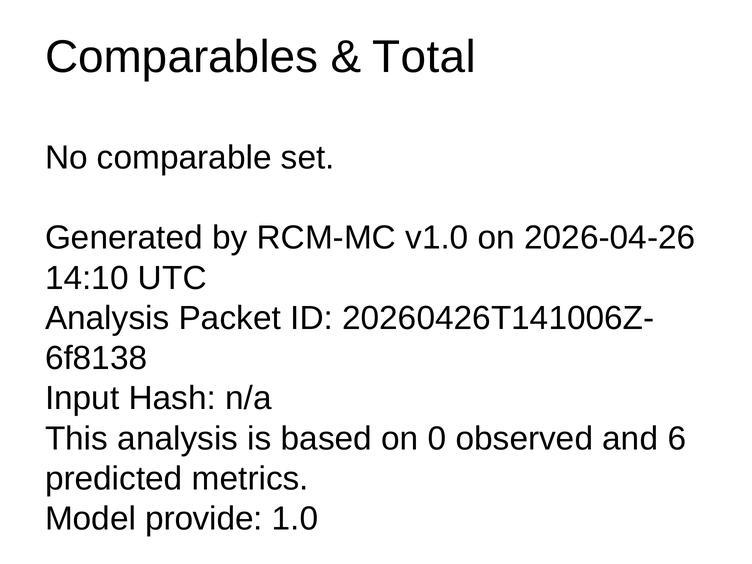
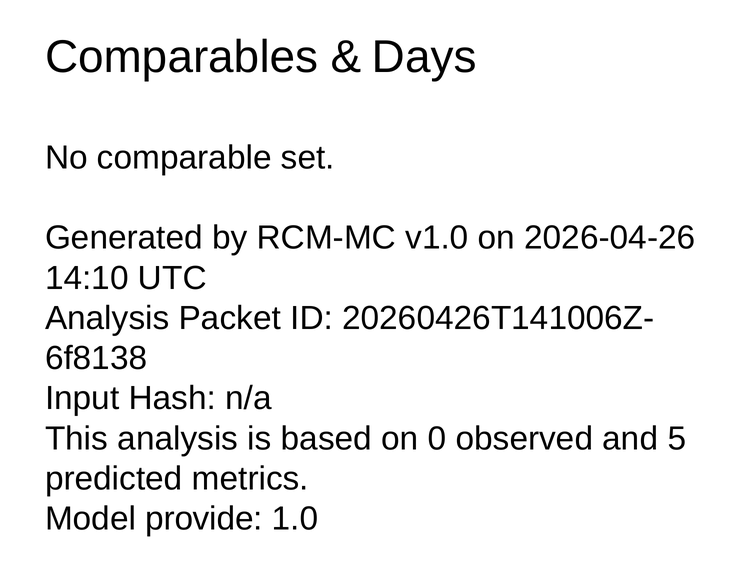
Total: Total -> Days (424, 57)
6: 6 -> 5 (677, 439)
